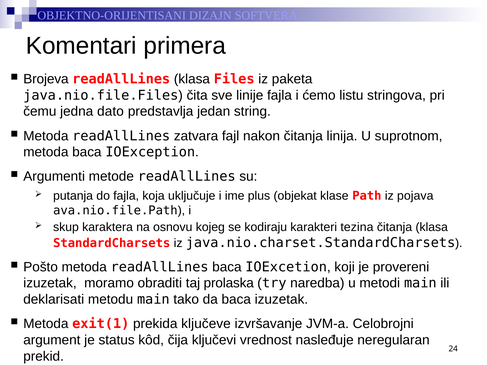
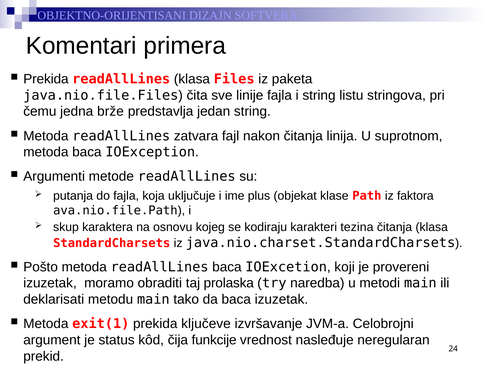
Brojeva: Brojeva -> Prekida (46, 79)
i ćemo: ćemo -> string (319, 95)
dato: dato -> brže (110, 112)
pojava: pojava -> faktora (415, 196)
ključevi: ključevi -> funkcije (214, 340)
